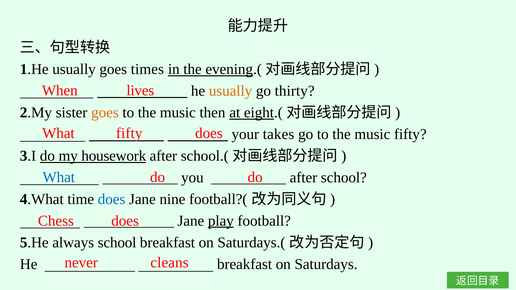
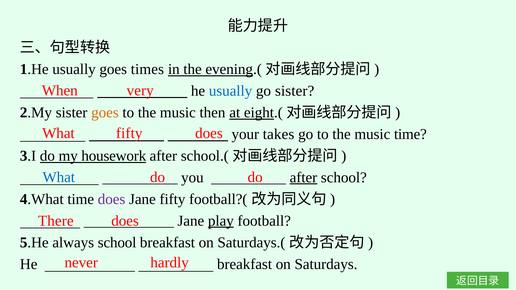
lives: lives -> very (140, 91)
usually colour: orange -> blue (231, 91)
go thirty: thirty -> sister (295, 91)
music fifty: fifty -> time (410, 134)
after underline: none -> present (303, 178)
does colour: blue -> purple (112, 199)
Jane nine: nine -> fifty (172, 199)
Chess: Chess -> There (56, 221)
cleans: cleans -> hardly (170, 263)
